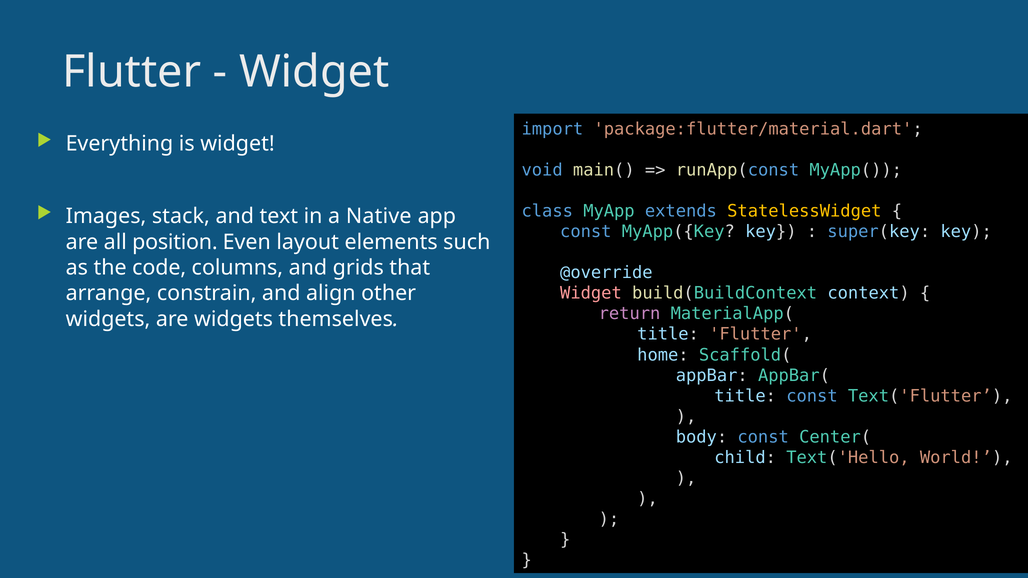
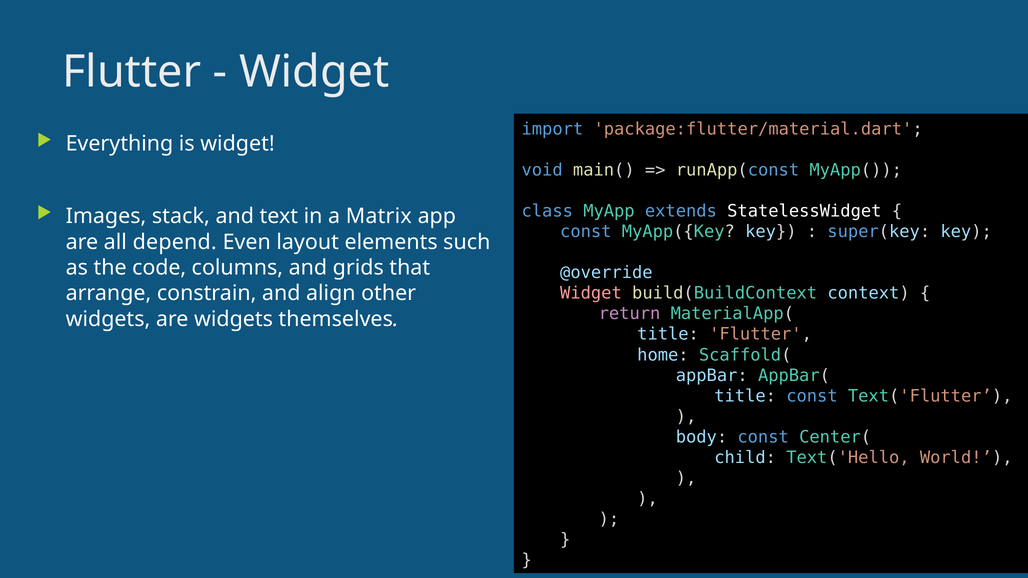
StatelessWidget colour: yellow -> white (804, 211)
Native: Native -> Matrix (379, 216)
position: position -> depend (175, 242)
